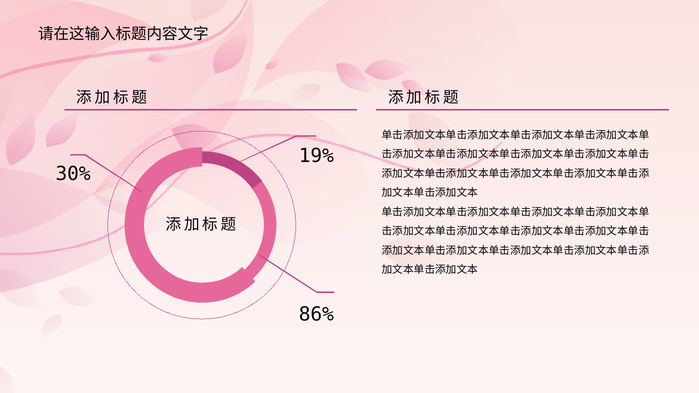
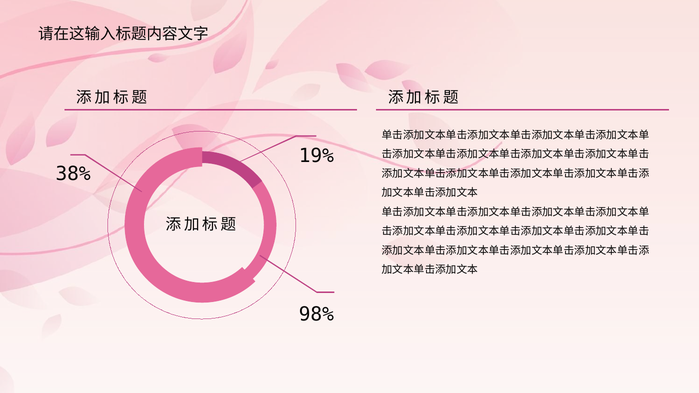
30%: 30% -> 38% (73, 174)
86%: 86% -> 98% (316, 315)
